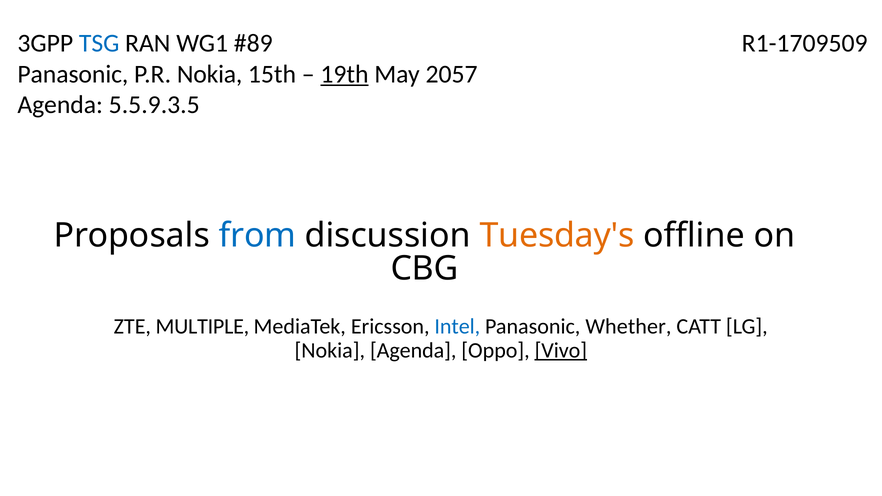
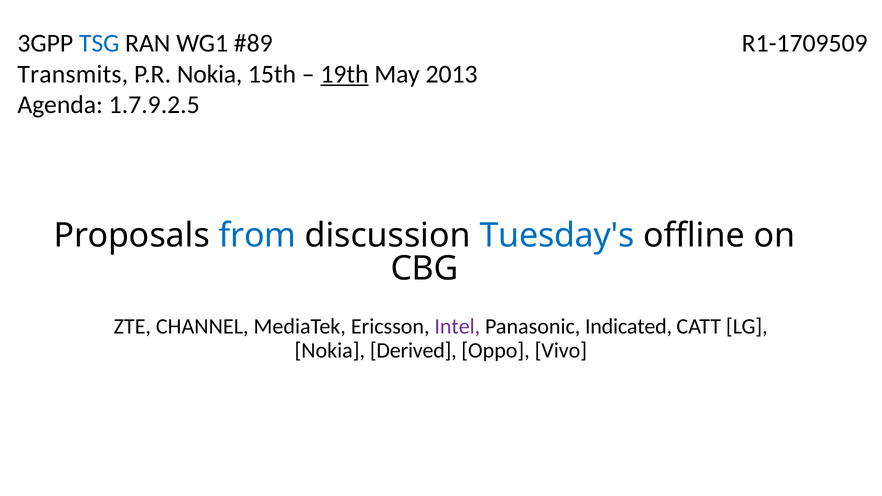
Panasonic: Panasonic -> Transmits (73, 74)
2057: 2057 -> 2013 (452, 74)
5.5.9.3.5: 5.5.9.3.5 -> 1.7.9.2.5 (154, 105)
Tuesday's colour: orange -> blue (557, 236)
MULTIPLE: MULTIPLE -> CHANNEL (202, 327)
Intel colour: blue -> purple (457, 327)
Whether: Whether -> Indicated (629, 327)
Nokia Agenda: Agenda -> Derived (413, 350)
Vivo underline: present -> none (561, 350)
